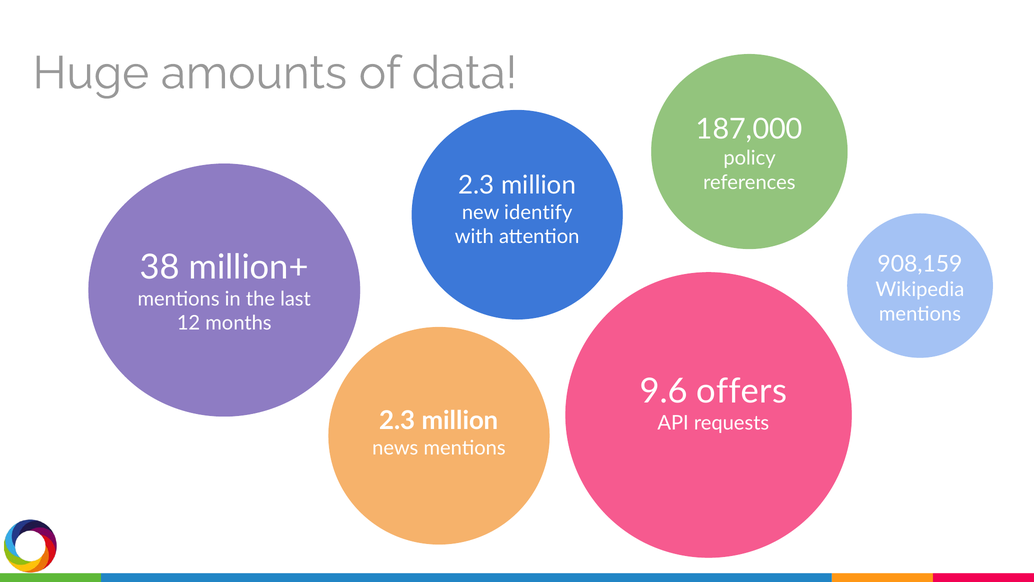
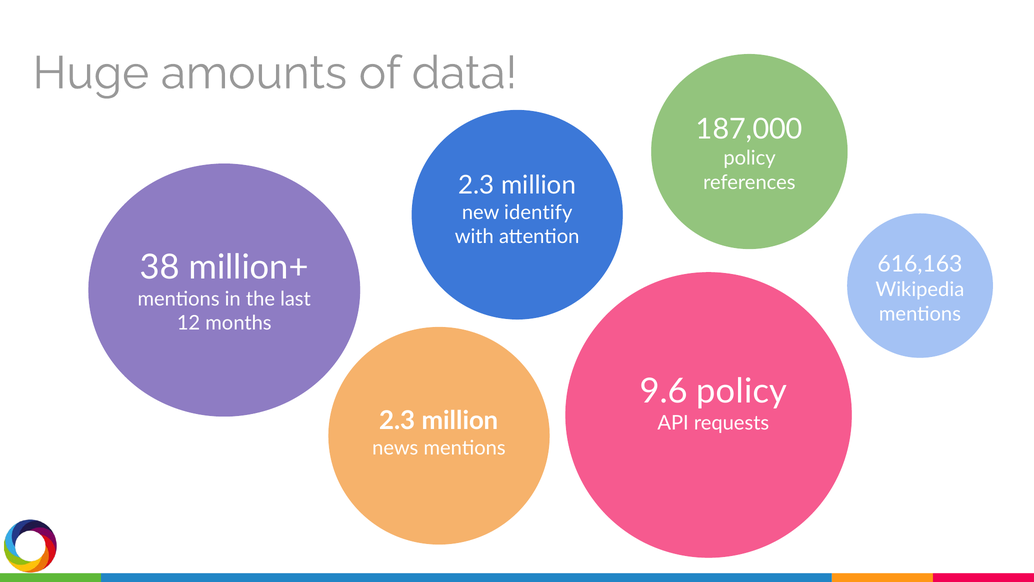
908,159: 908,159 -> 616,163 (920, 264)
9.6 offers: offers -> policy (742, 391)
